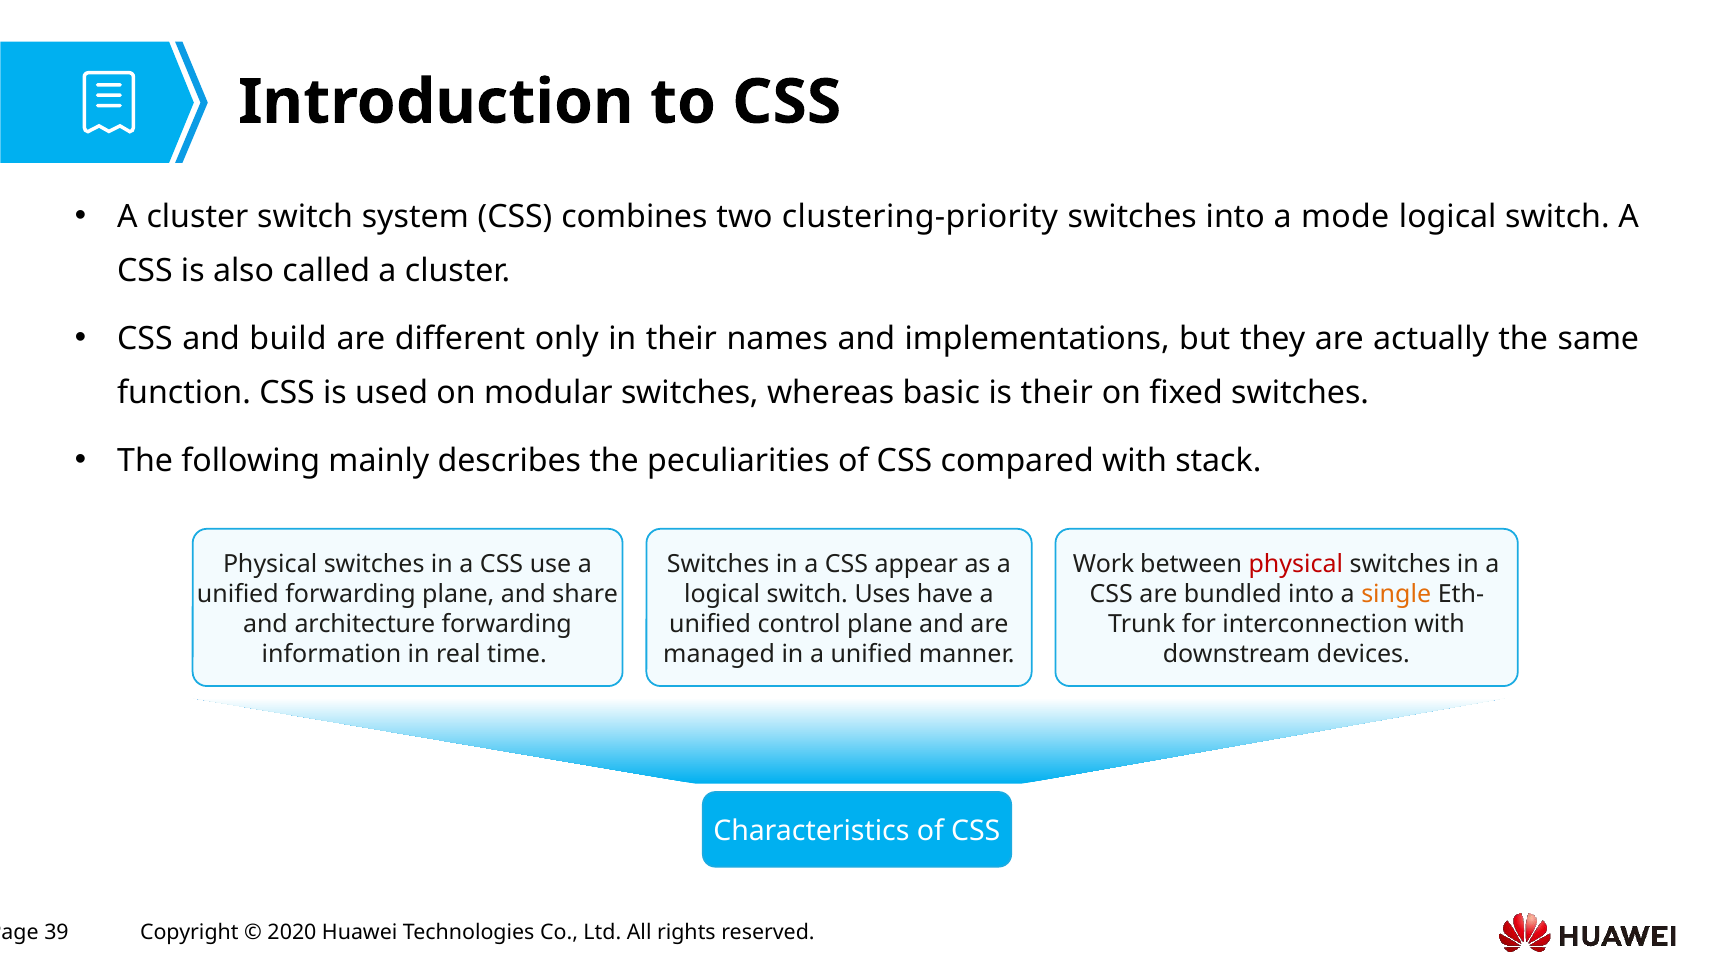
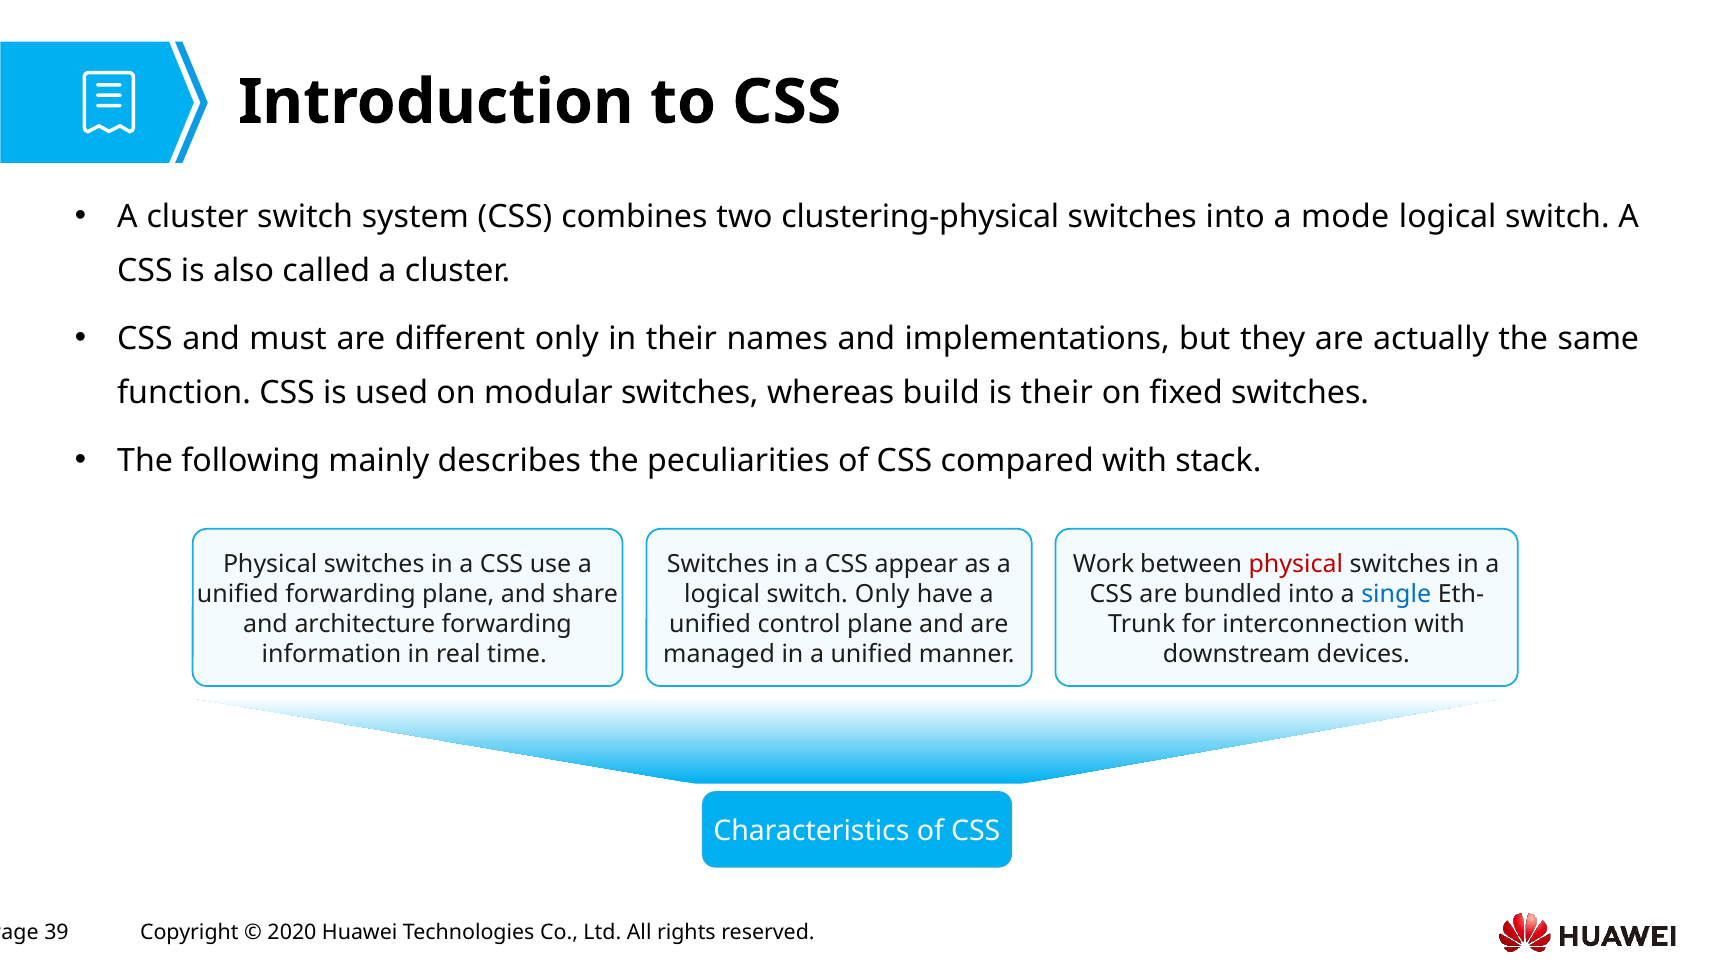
clustering-priority: clustering-priority -> clustering-physical (920, 217)
build: build -> must (288, 339)
basic: basic -> build (941, 393)
switch Uses: Uses -> Only (882, 595)
single colour: orange -> blue (1396, 595)
